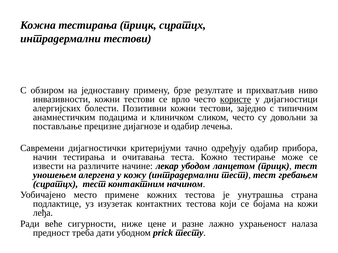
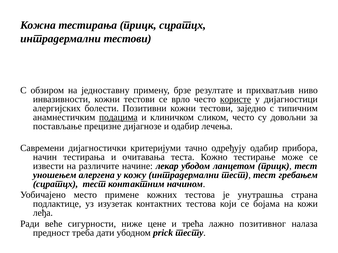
подацима underline: none -> present (118, 117)
разне: разне -> трећа (193, 224)
ухрањеност: ухрањеност -> позитивног (263, 224)
